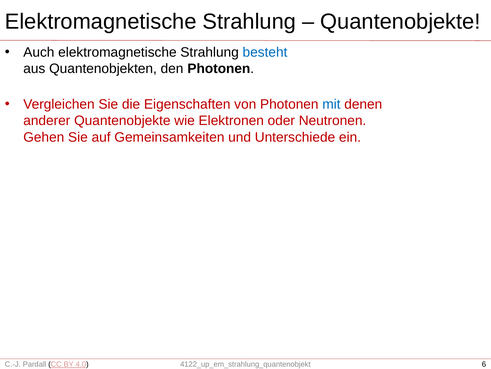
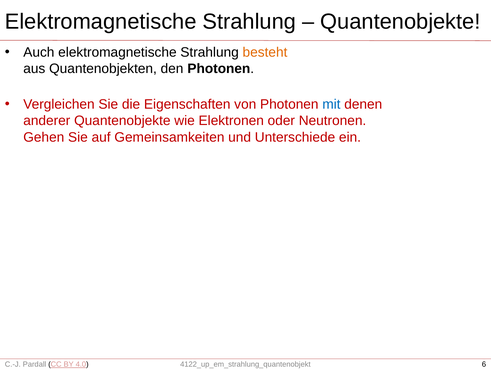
besteht colour: blue -> orange (265, 52)
